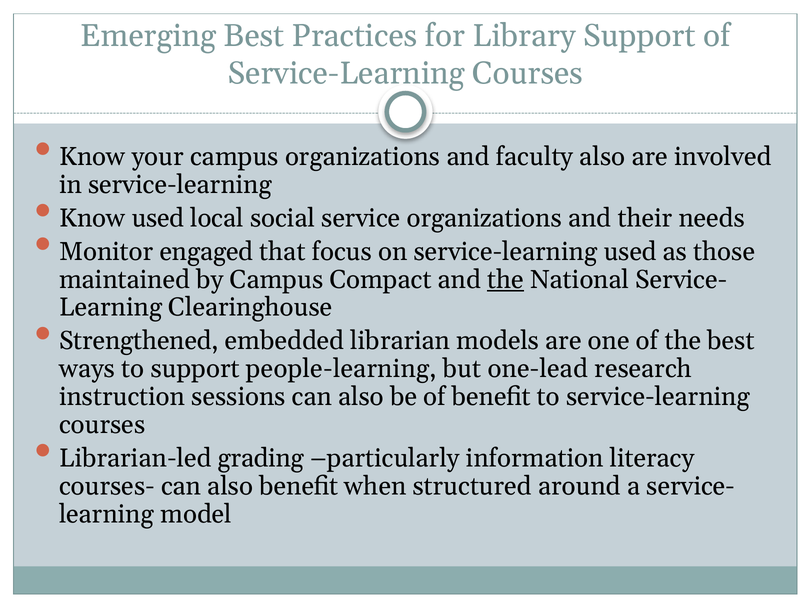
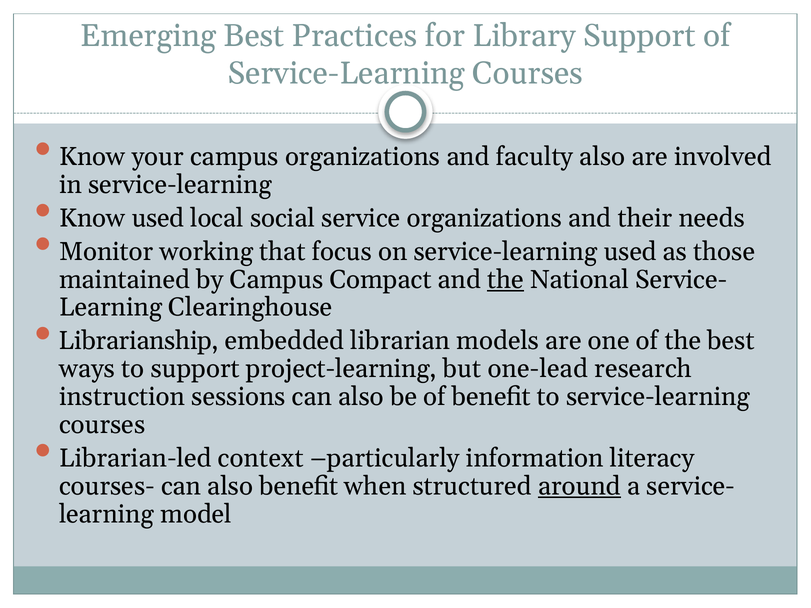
engaged: engaged -> working (206, 252)
Strengthened: Strengthened -> Librarianship (139, 341)
people-learning: people-learning -> project-learning (341, 369)
grading: grading -> context (261, 458)
around underline: none -> present (579, 486)
